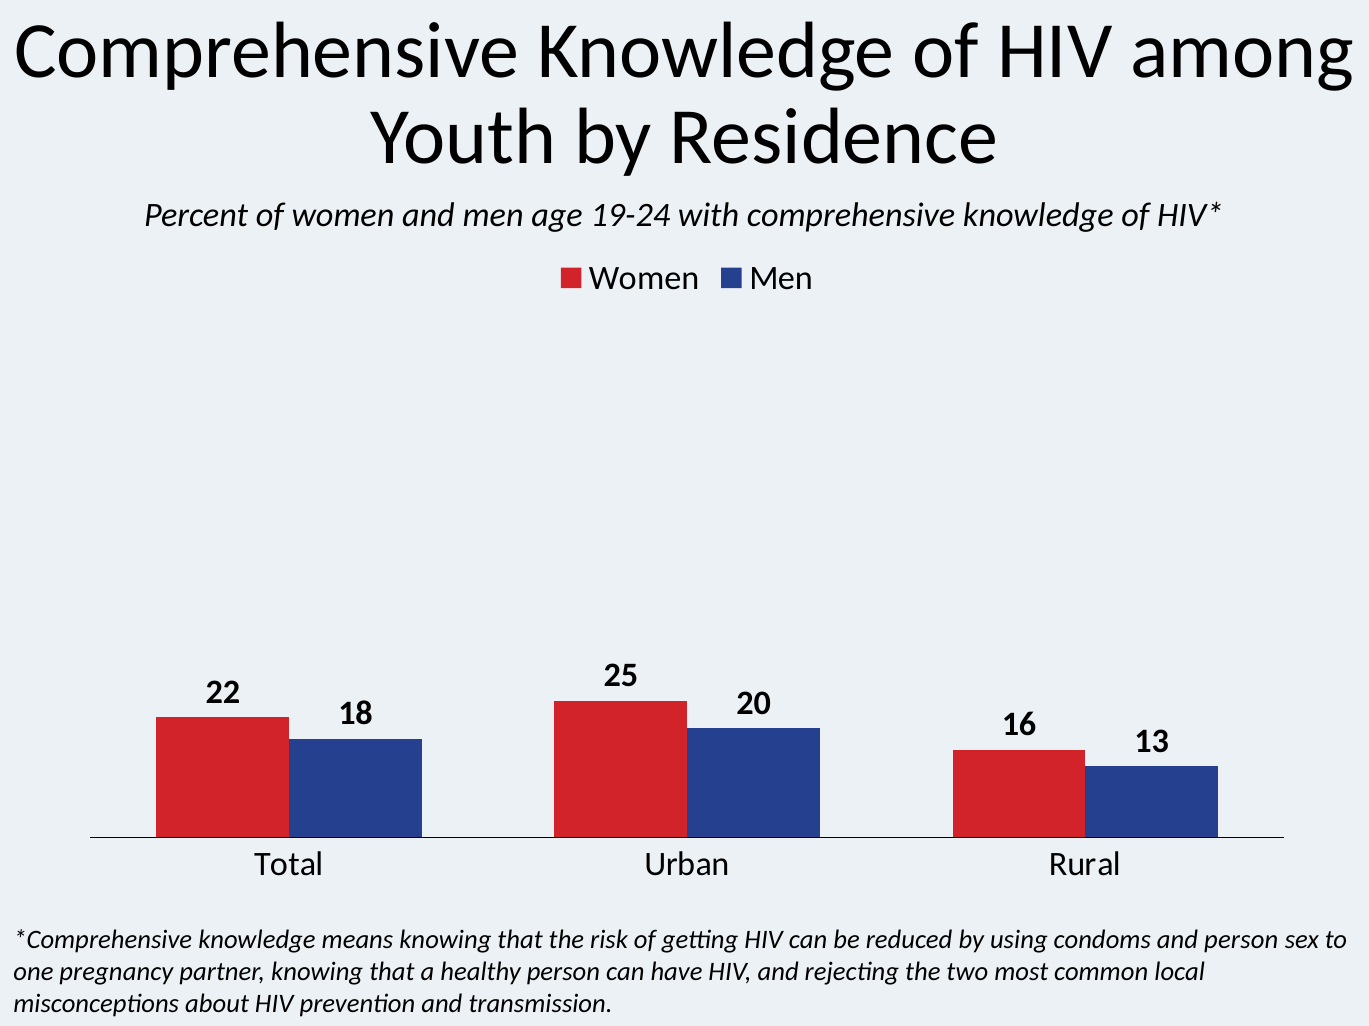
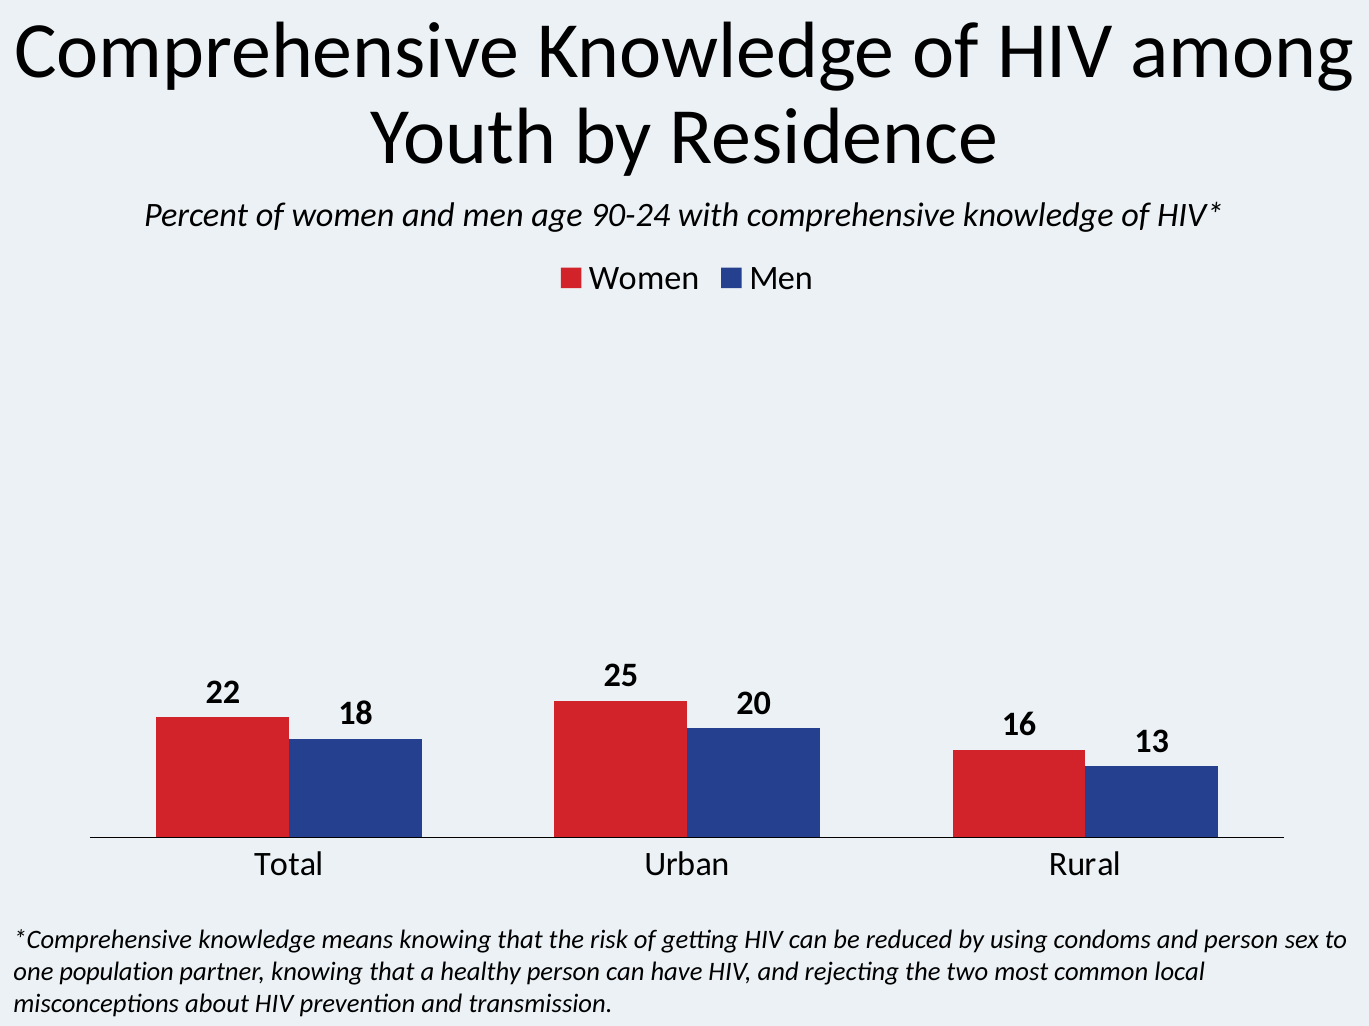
19-24: 19-24 -> 90-24 (630, 215)
pregnancy: pregnancy -> population (117, 973)
